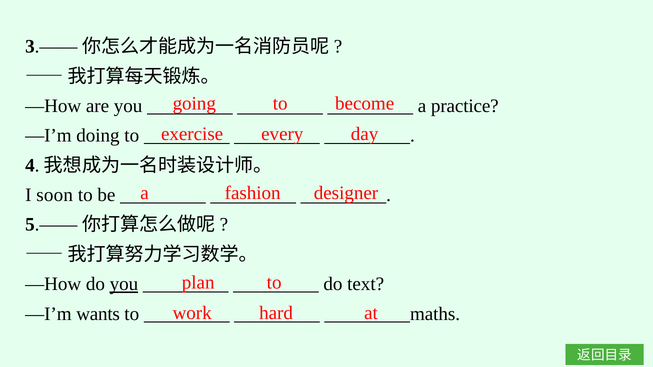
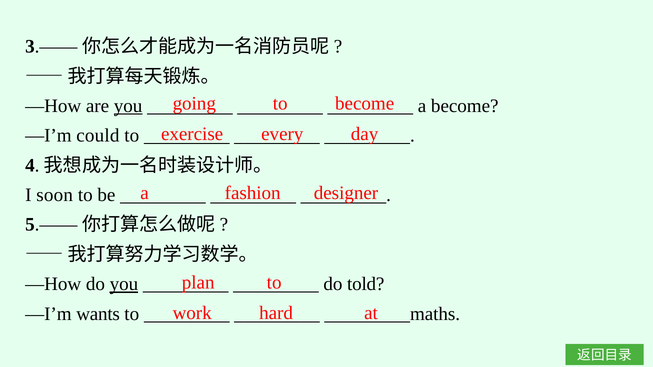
you underline: none -> present (128, 106)
a practice: practice -> become (465, 106)
doing: doing -> could (98, 136)
text: text -> told (366, 284)
